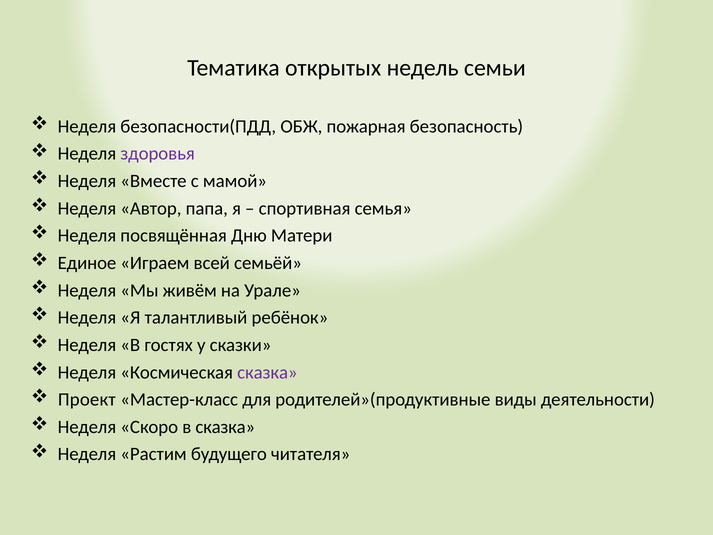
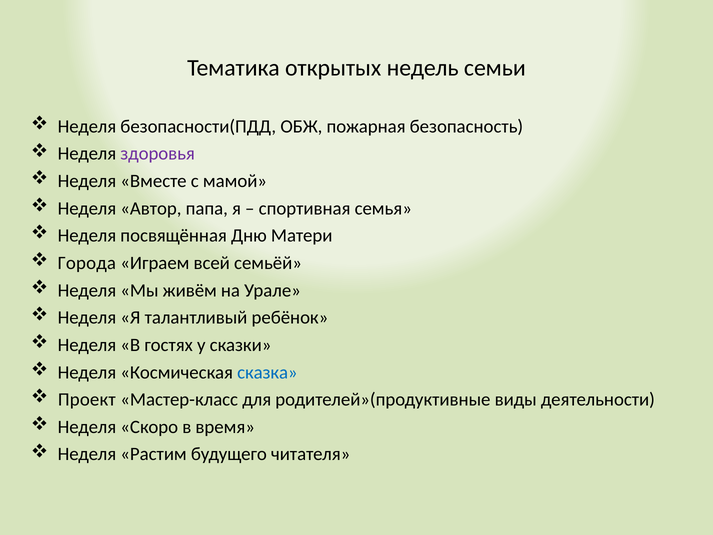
Единое: Единое -> Города (87, 263)
сказка colour: purple -> blue (267, 372)
в сказка: сказка -> время (225, 427)
